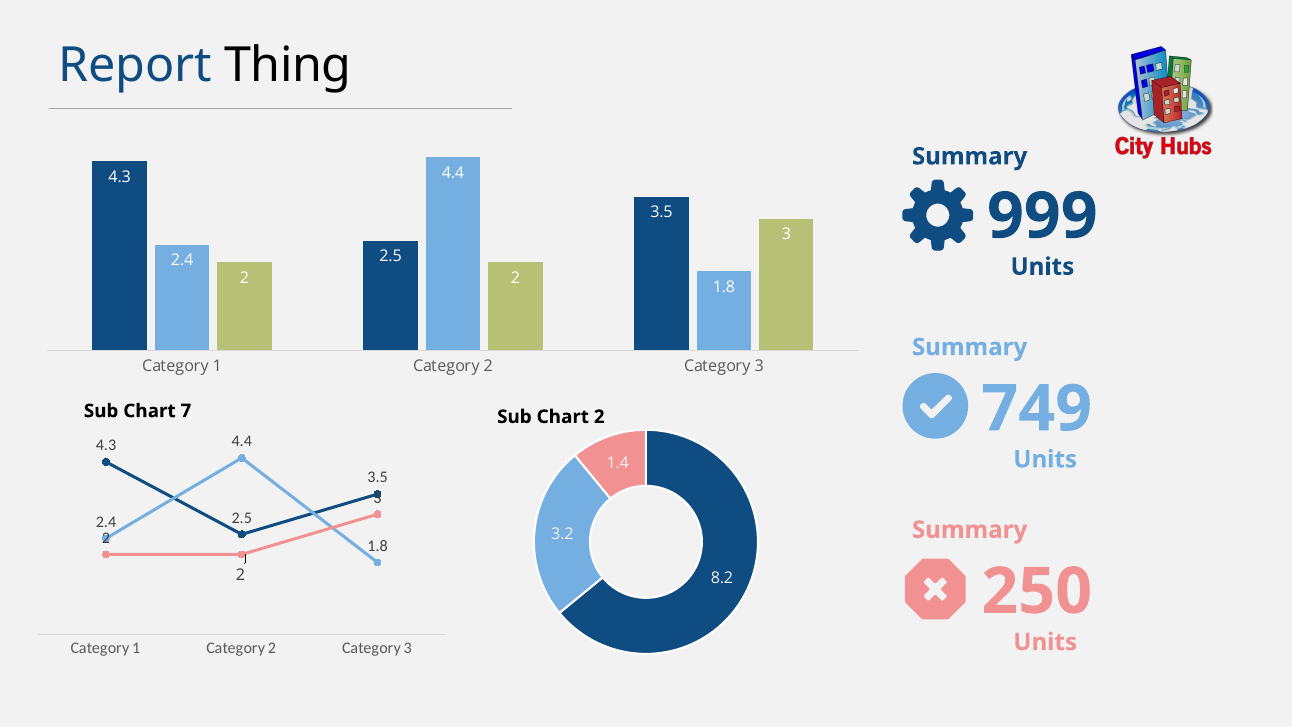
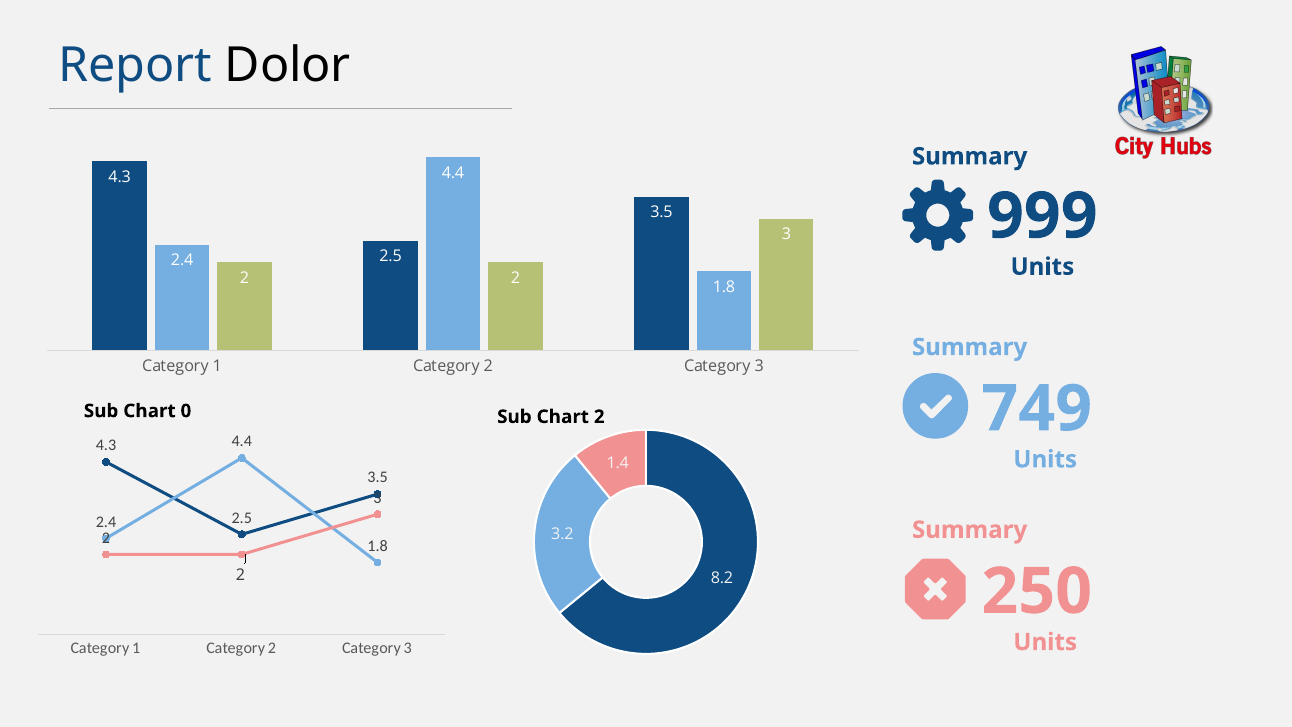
Thing: Thing -> Dolor (288, 66)
7: 7 -> 0 (186, 411)
